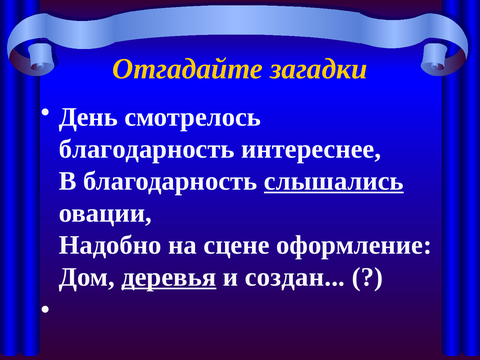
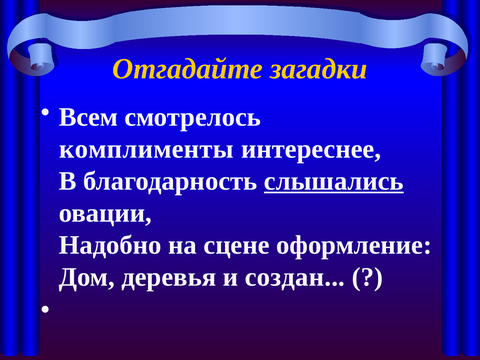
День: День -> Всем (88, 117)
благодарность: благодарность -> комплименты (147, 149)
деревья underline: present -> none (169, 277)
